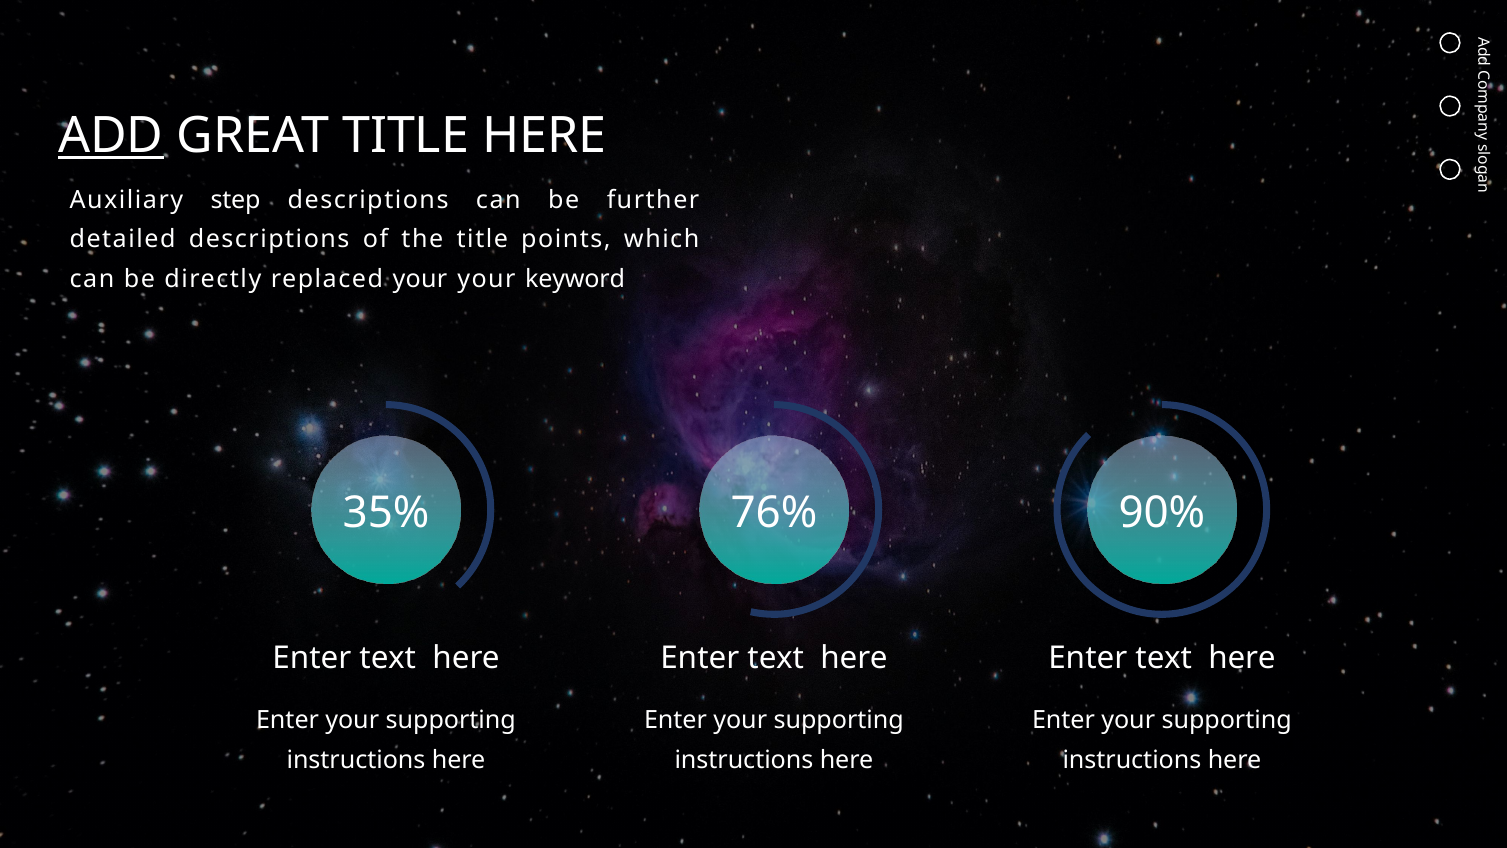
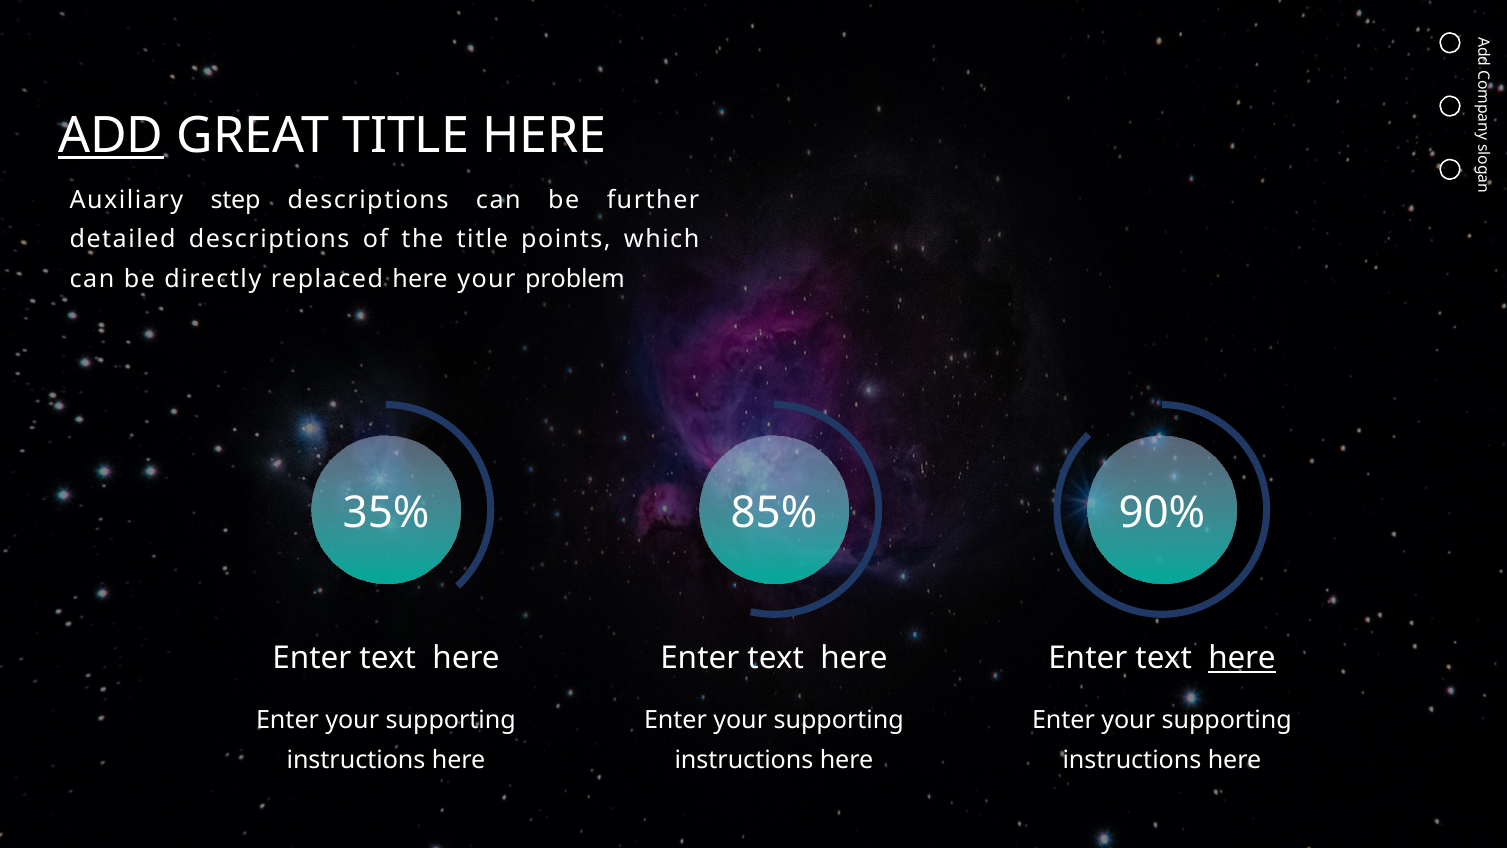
replaced your: your -> here (420, 279)
keyword: keyword -> problem (575, 279)
76%: 76% -> 85% (774, 512)
here underline: none -> present (1242, 658)
